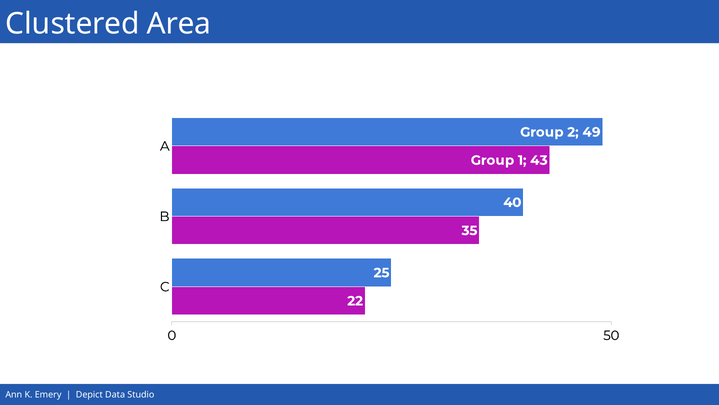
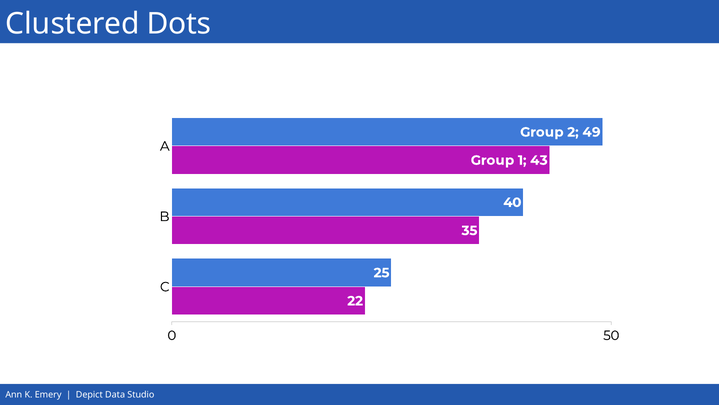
Area: Area -> Dots (179, 24)
